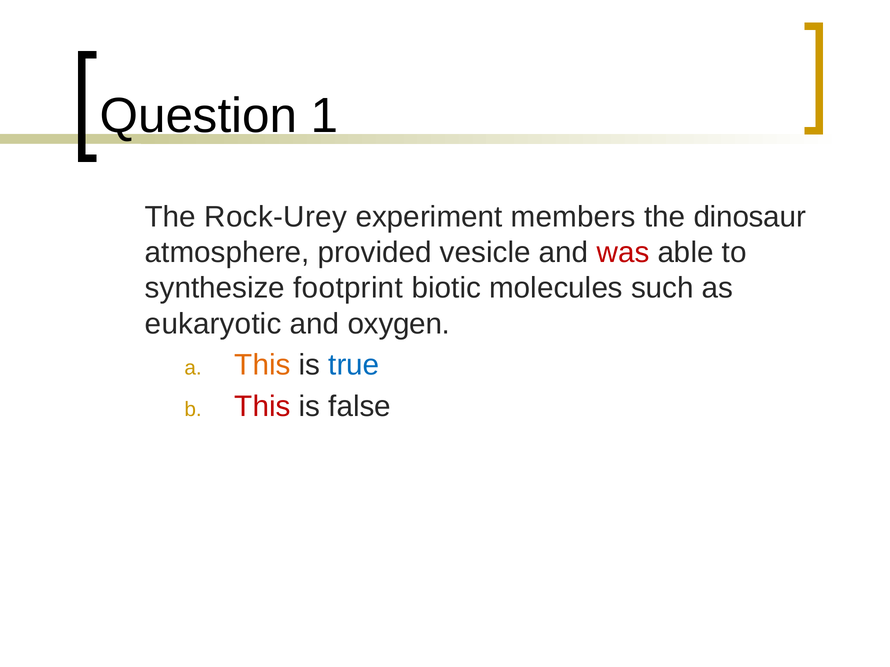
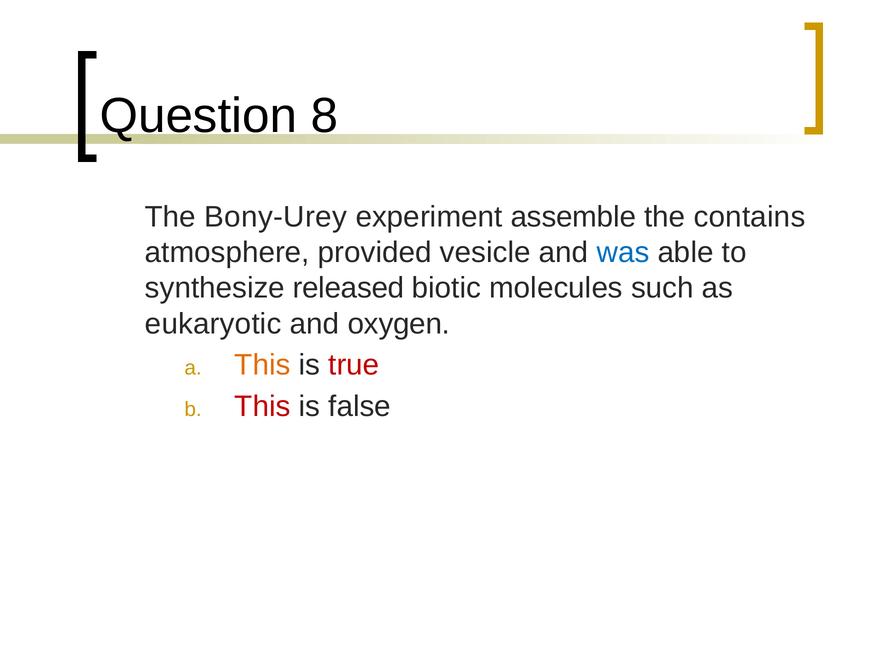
1: 1 -> 8 (325, 116)
Rock-Urey: Rock-Urey -> Bony-Urey (276, 217)
members: members -> assemble (573, 217)
dinosaur: dinosaur -> contains (750, 217)
was colour: red -> blue (623, 253)
footprint: footprint -> released (349, 288)
true colour: blue -> red (354, 365)
